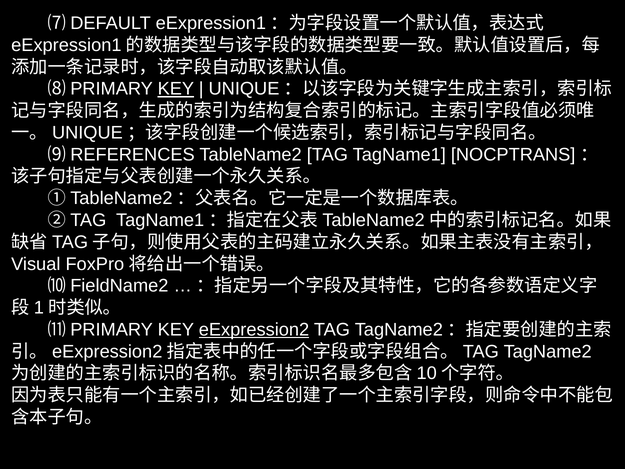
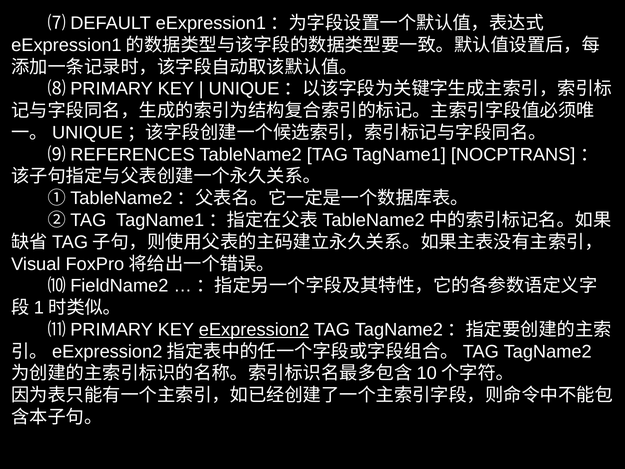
KEY underline: present -> none (176, 89)
